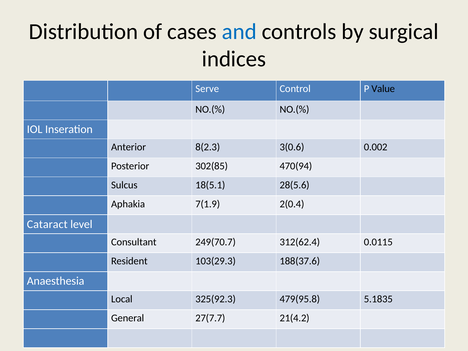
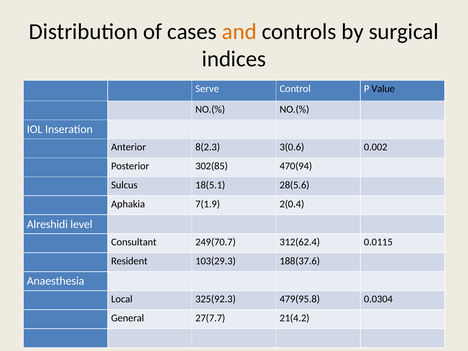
and colour: blue -> orange (239, 32)
Cataract: Cataract -> Alreshidi (47, 224)
5.1835: 5.1835 -> 0.0304 (378, 299)
